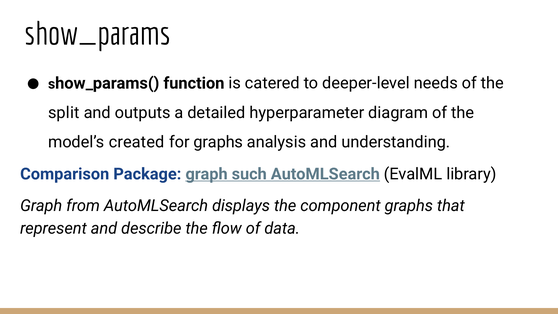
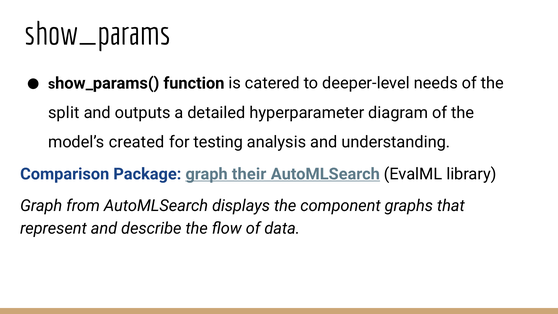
for graphs: graphs -> testing (218, 142)
such: such -> their (249, 174)
